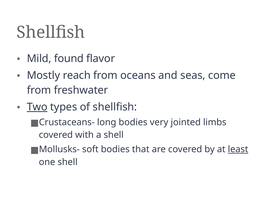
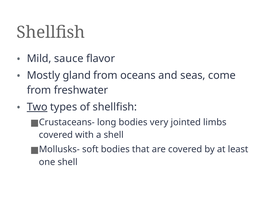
found: found -> sauce (69, 59)
reach: reach -> gland (77, 75)
least underline: present -> none (238, 150)
